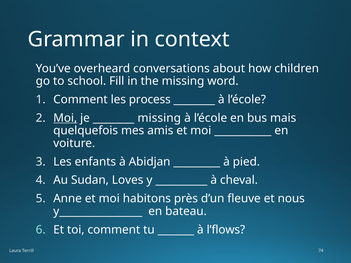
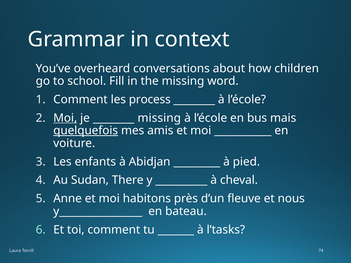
quelquefois underline: none -> present (86, 131)
Loves: Loves -> There (128, 180)
l’flows: l’flows -> l’tasks (226, 230)
